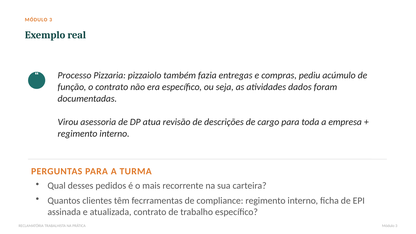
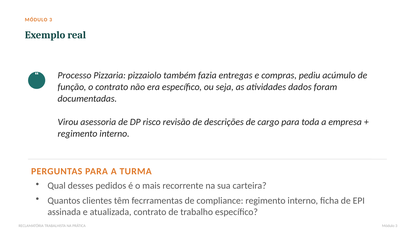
atua: atua -> risco (152, 122)
